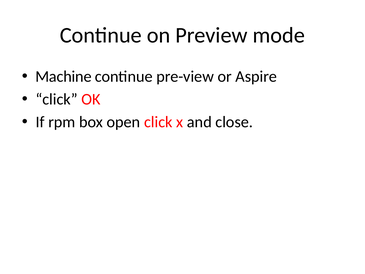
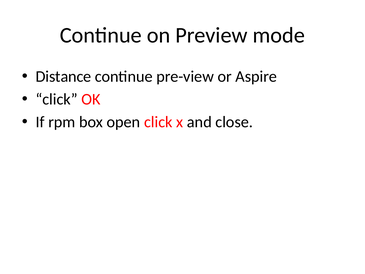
Machine: Machine -> Distance (63, 77)
